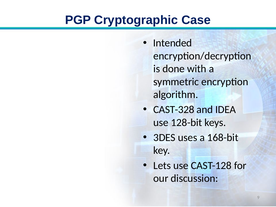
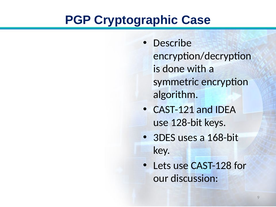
Intended: Intended -> Describe (172, 43)
CAST-328: CAST-328 -> CAST-121 (174, 110)
